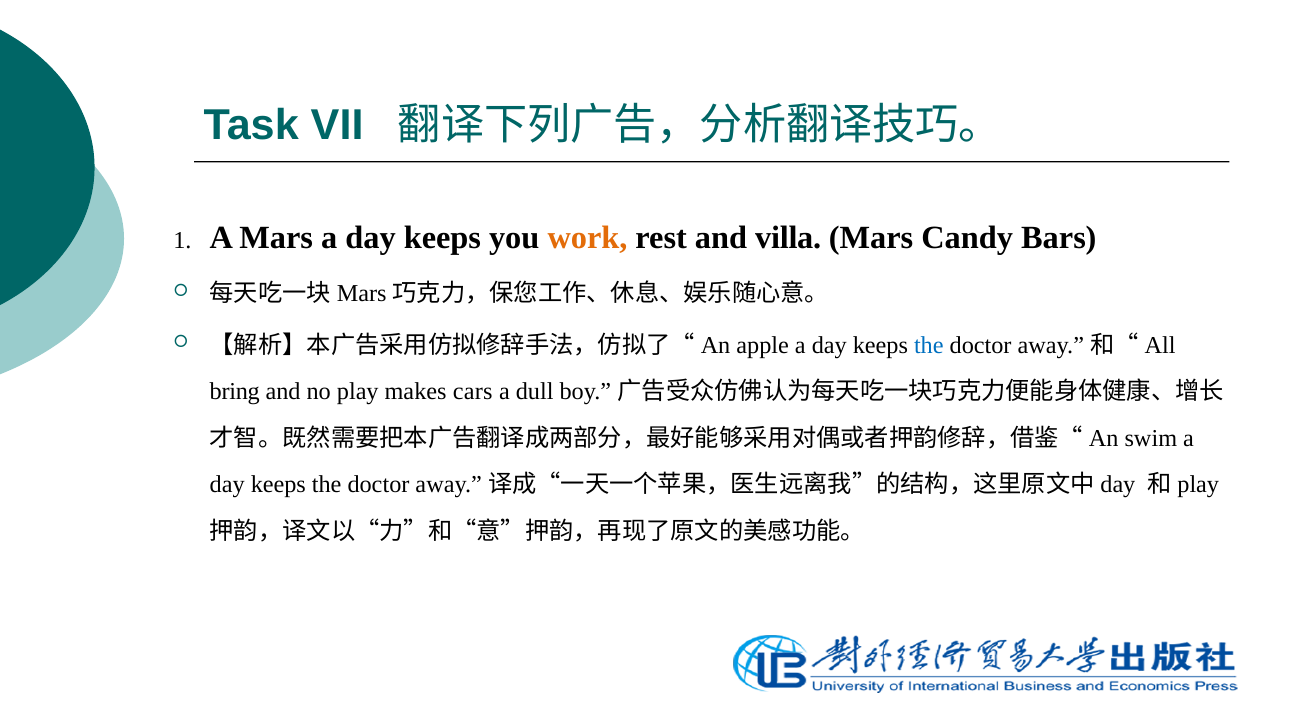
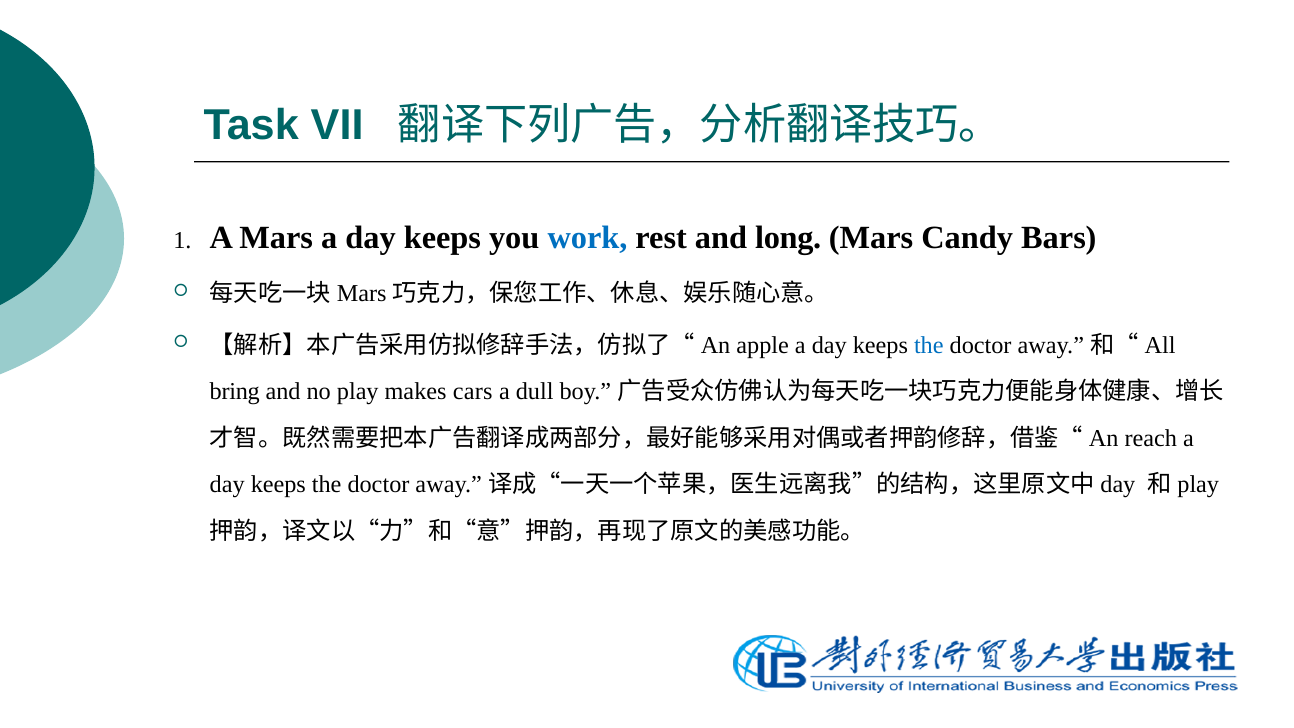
work colour: orange -> blue (587, 238)
villa: villa -> long (788, 238)
swim: swim -> reach (1151, 438)
